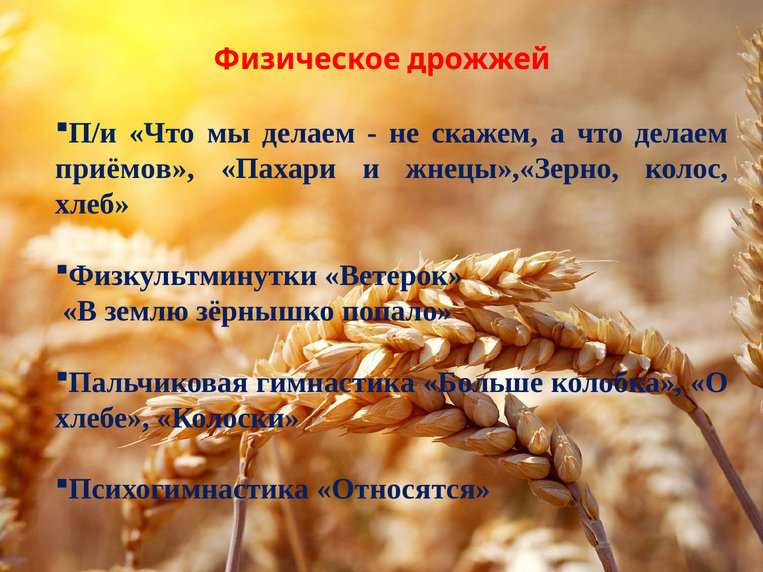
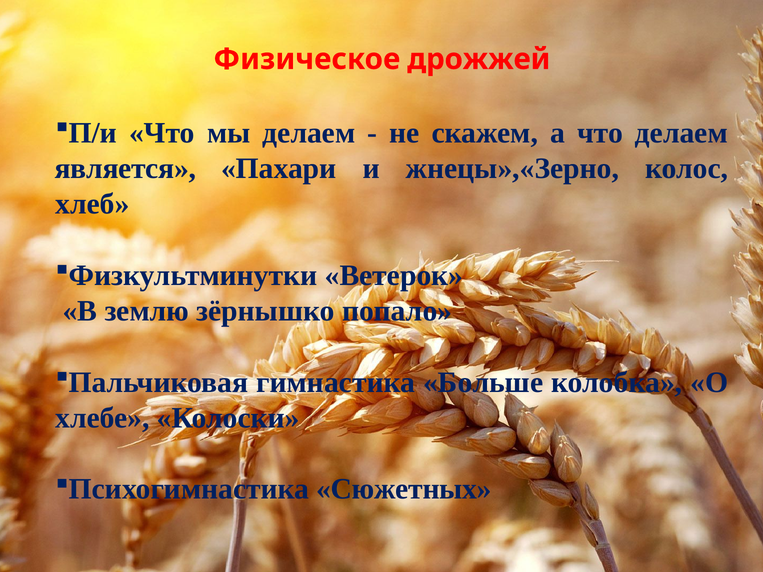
приёмов: приёмов -> является (125, 169)
Относятся: Относятся -> Сюжетных (404, 489)
